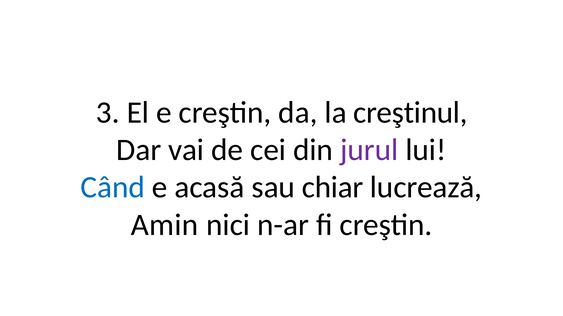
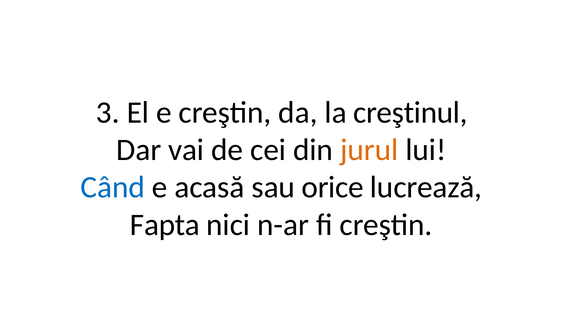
jurul colour: purple -> orange (369, 150)
chiar: chiar -> orice (333, 188)
Amin: Amin -> Fapta (165, 225)
